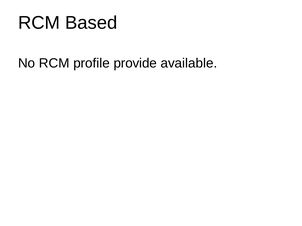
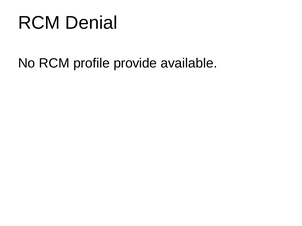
Based: Based -> Denial (91, 23)
